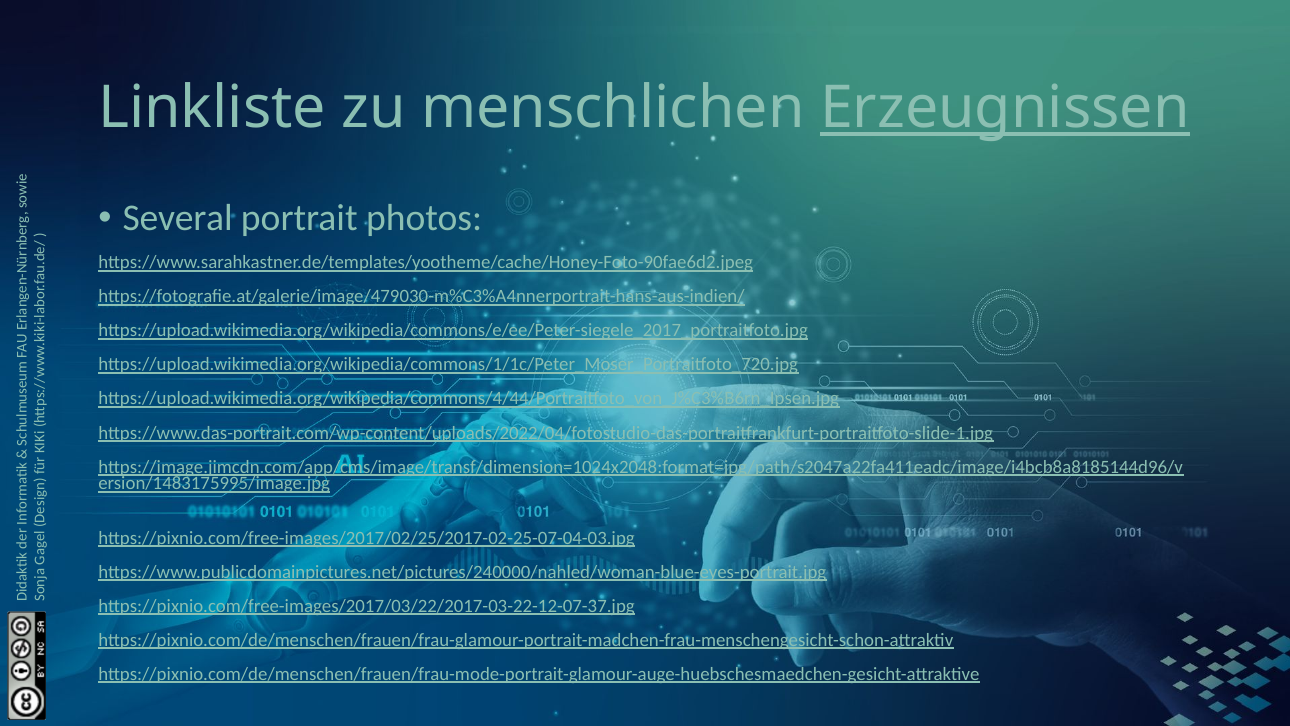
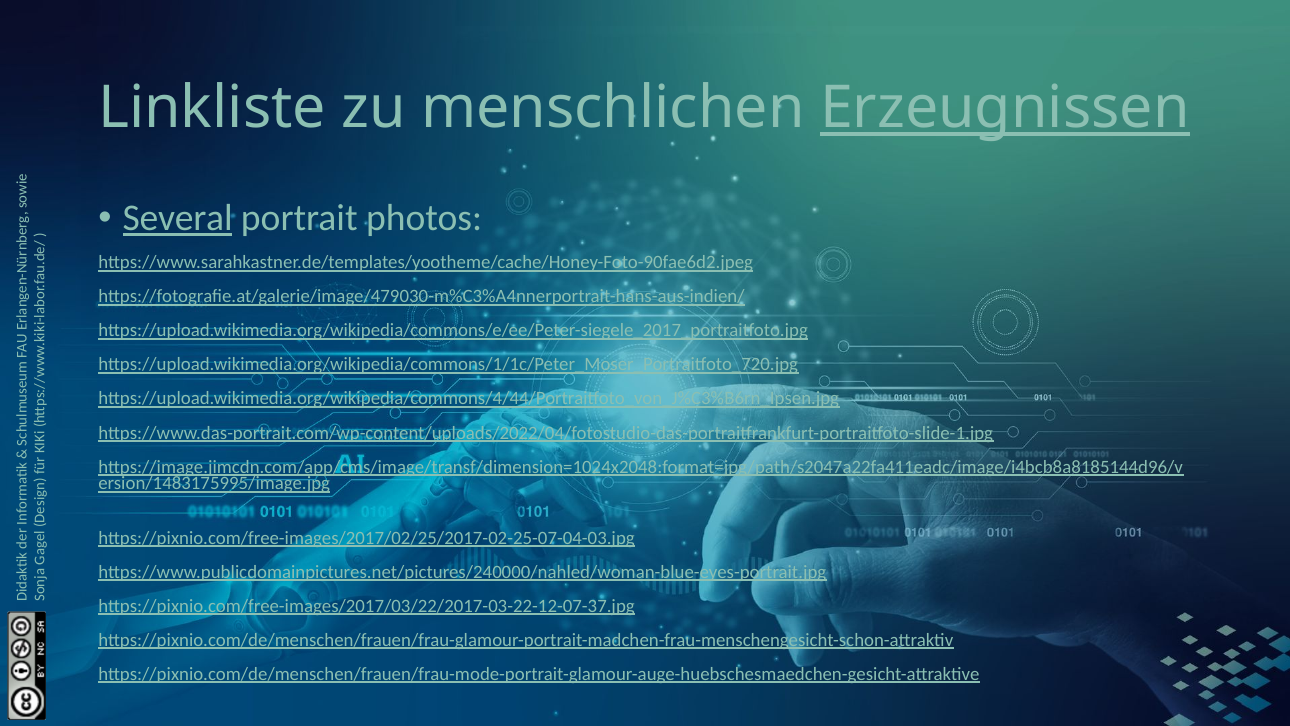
Several underline: none -> present (178, 218)
